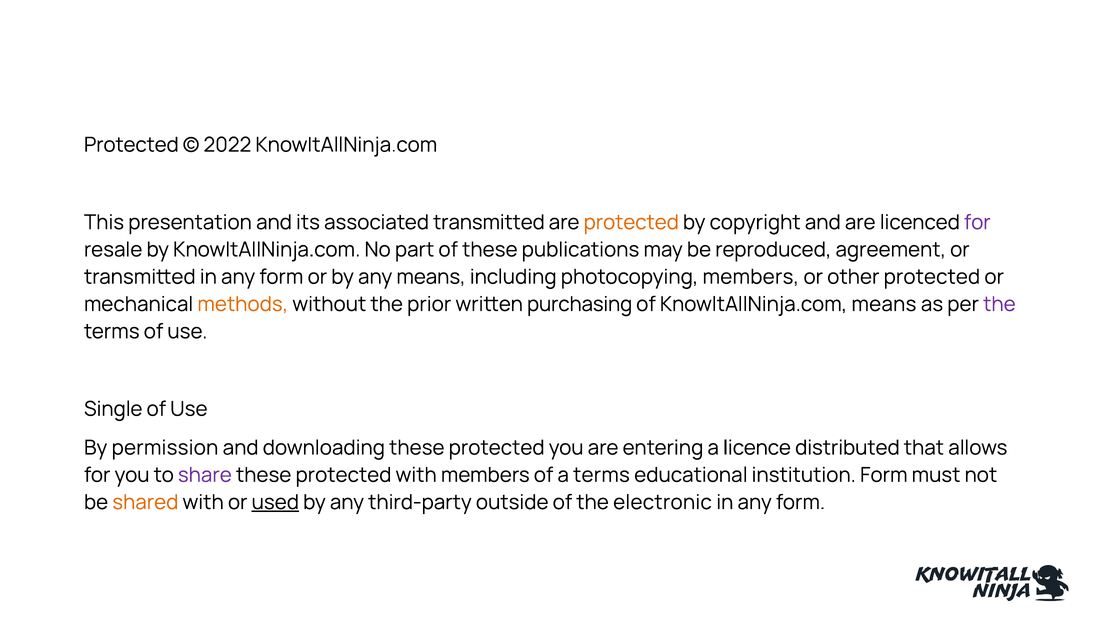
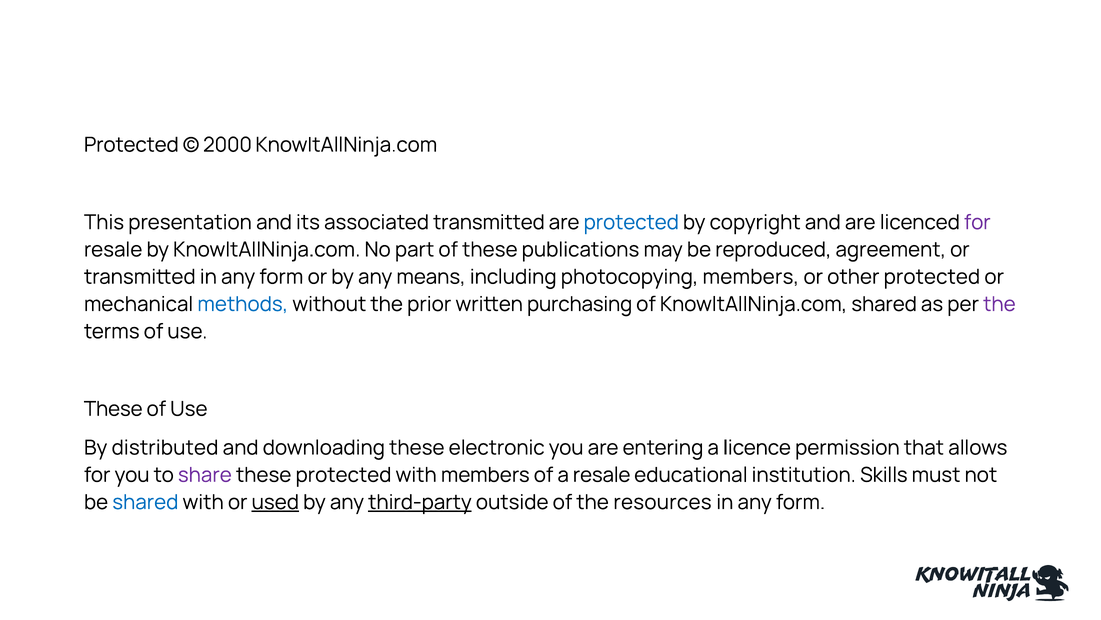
2022: 2022 -> 2000 (227, 145)
protected colour: orange -> blue (631, 222)
methods colour: orange -> blue (243, 304)
KnowItAllNinja.com means: means -> shared (884, 304)
Single: Single -> These (113, 409)
permission: permission -> distributed (165, 447)
downloading these protected: protected -> electronic (497, 447)
distributed: distributed -> permission (847, 447)
a terms: terms -> resale (602, 474)
institution Form: Form -> Skills (884, 474)
shared colour: orange -> blue (145, 502)
third-party underline: none -> present (420, 502)
electronic: electronic -> resources (662, 502)
